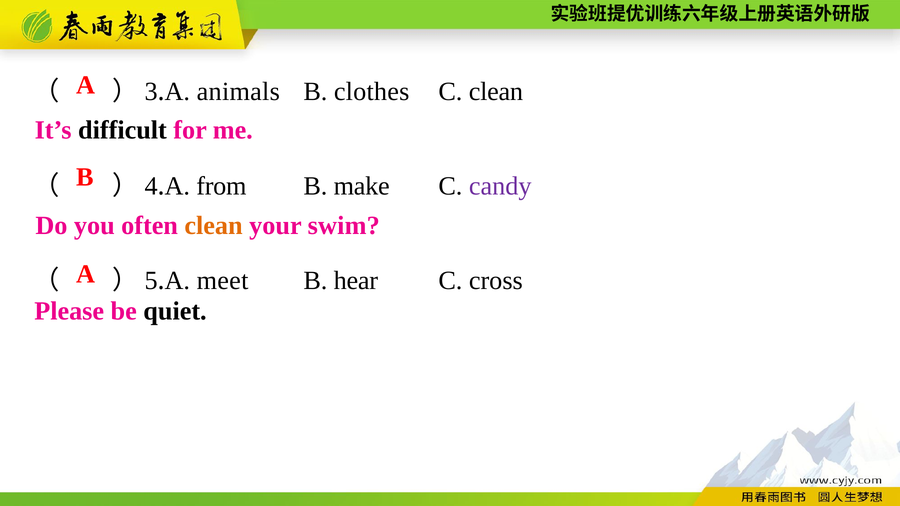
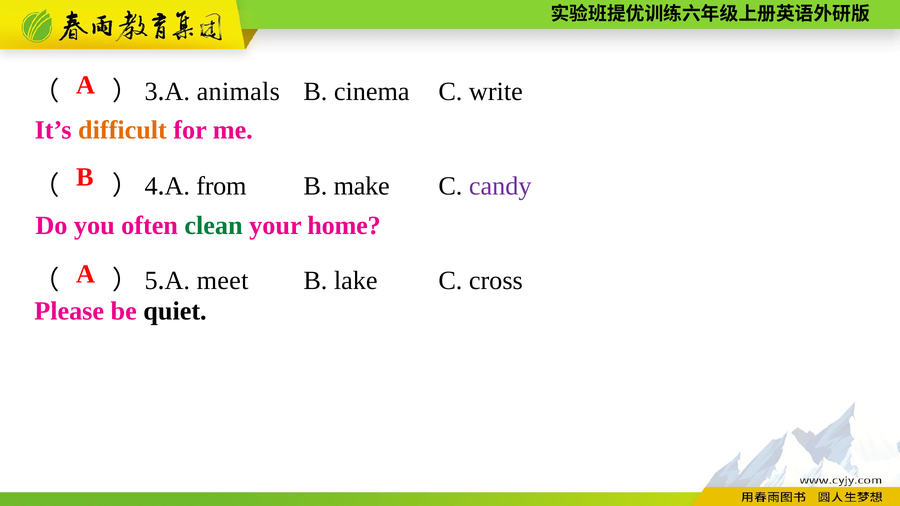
clothes: clothes -> cinema (372, 92)
C clean: clean -> write (496, 92)
difficult colour: black -> orange (122, 130)
clean colour: orange -> green (214, 226)
swim: swim -> home (344, 226)
hear: hear -> lake (356, 281)
